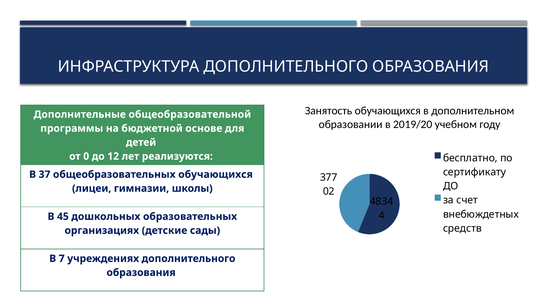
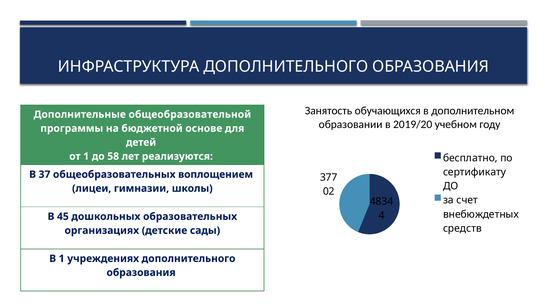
от 0: 0 -> 1 (86, 156)
12: 12 -> 58 (113, 156)
общеобразовательных обучающихся: обучающихся -> воплощением (216, 174)
В 7: 7 -> 1 (62, 258)
